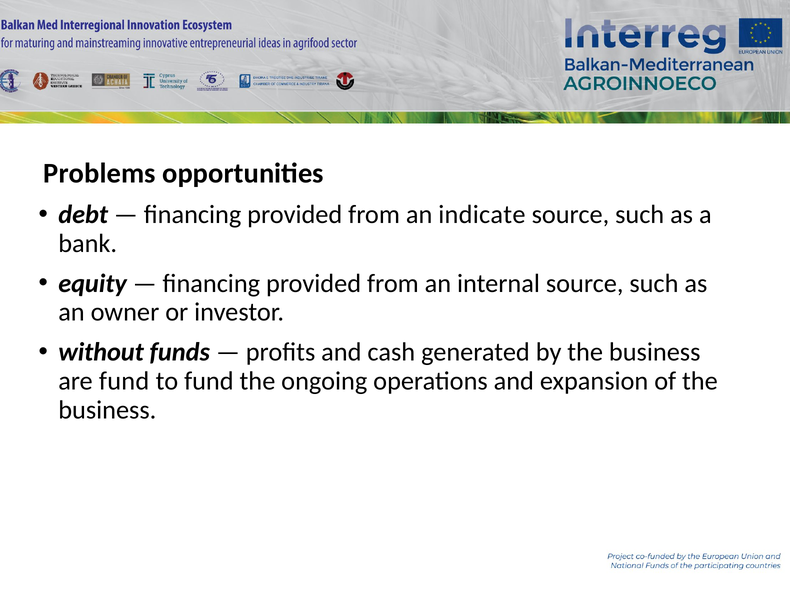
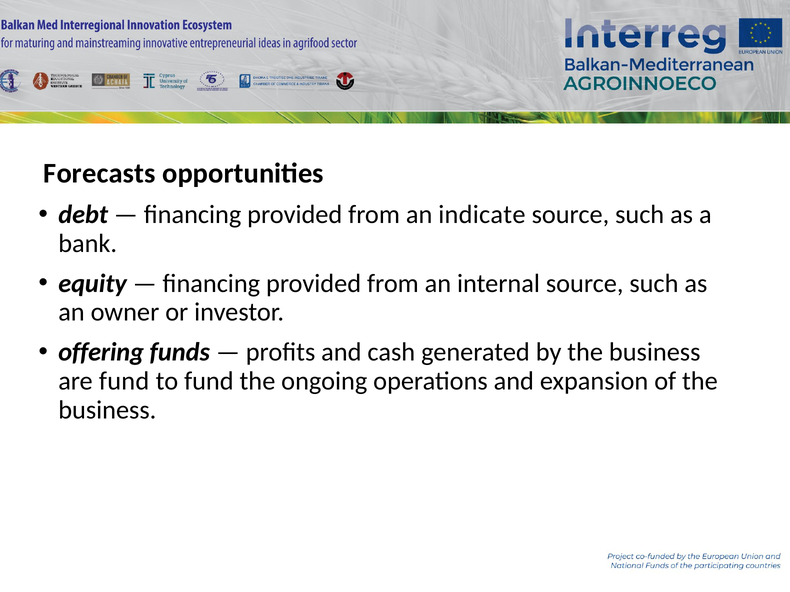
Problems: Problems -> Forecasts (100, 174)
without: without -> offering (101, 352)
